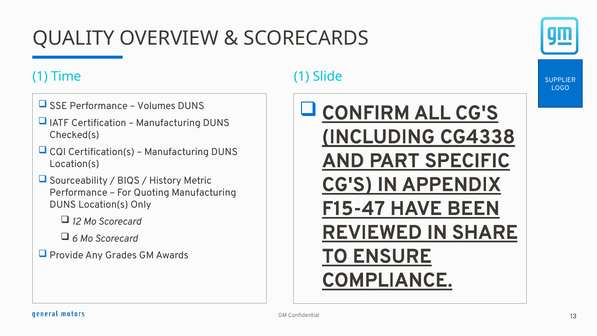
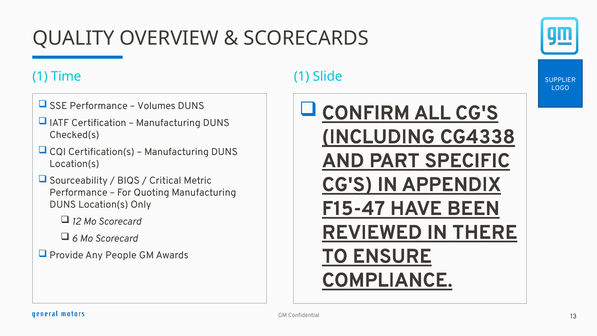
History: History -> Critical (165, 181)
SHARE: SHARE -> THERE (485, 232)
Grades: Grades -> People (121, 255)
